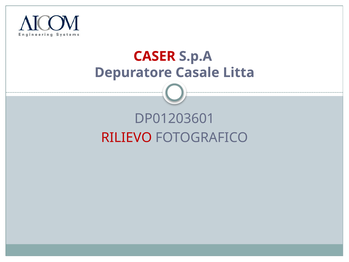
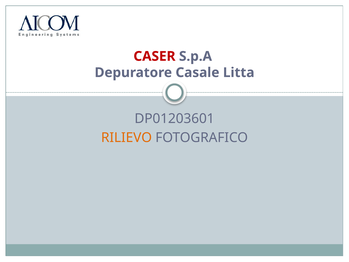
RILIEVO colour: red -> orange (126, 137)
